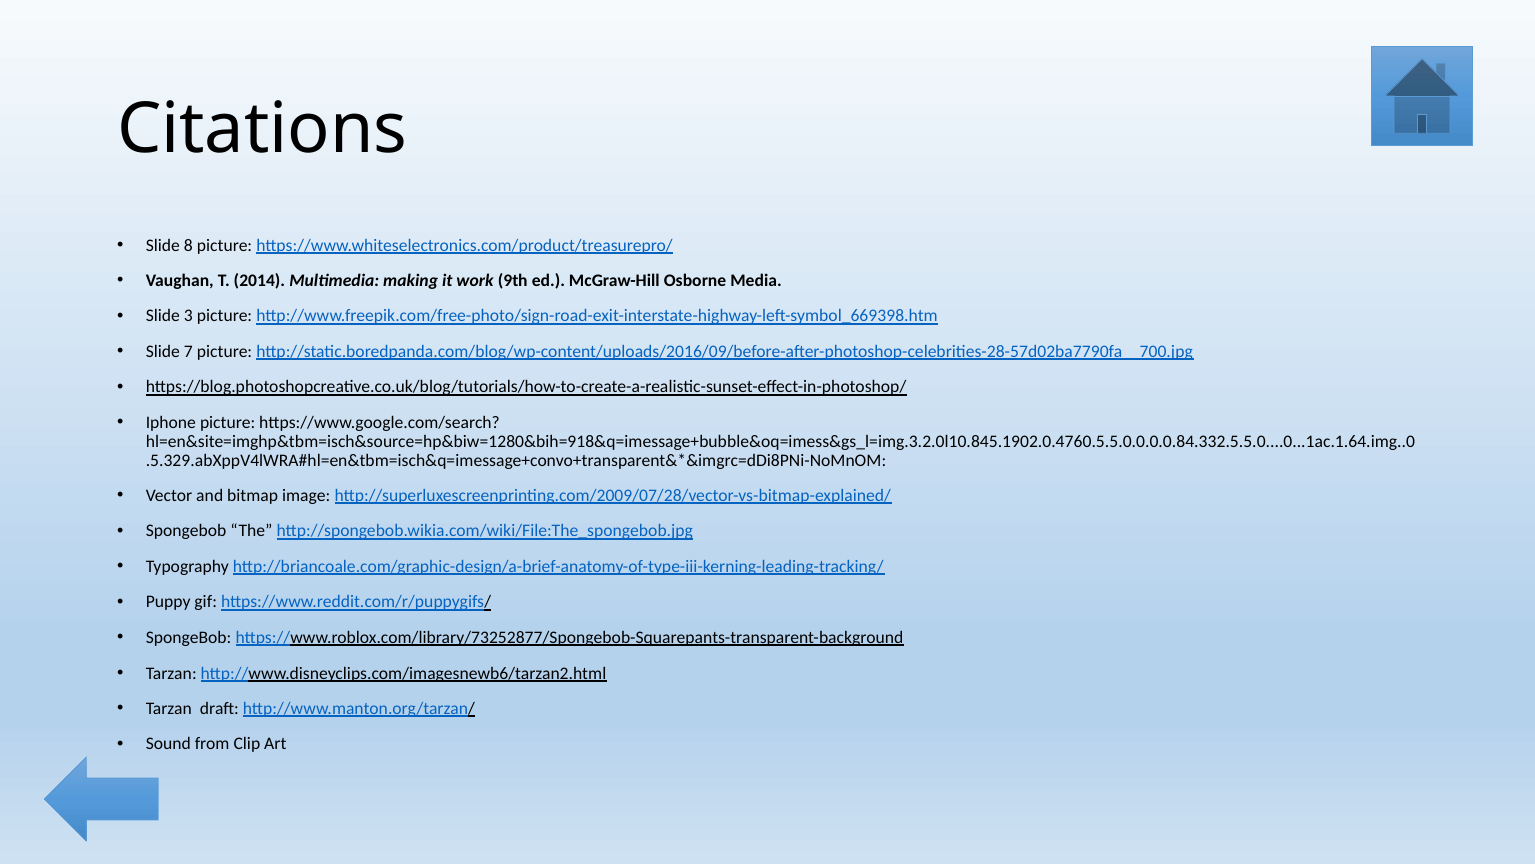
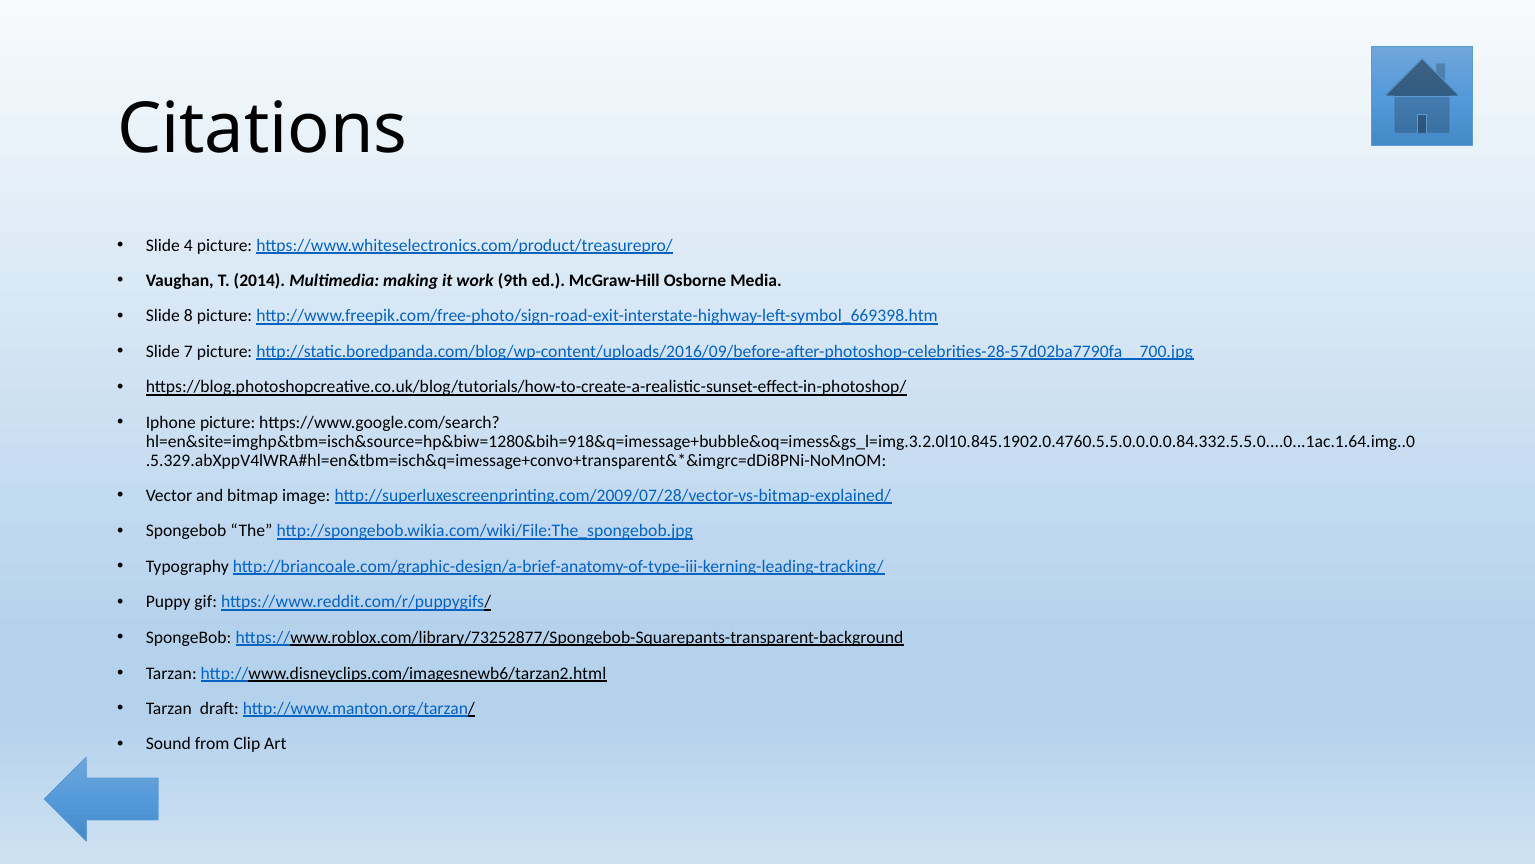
8: 8 -> 4 (188, 245)
3: 3 -> 8 (188, 316)
